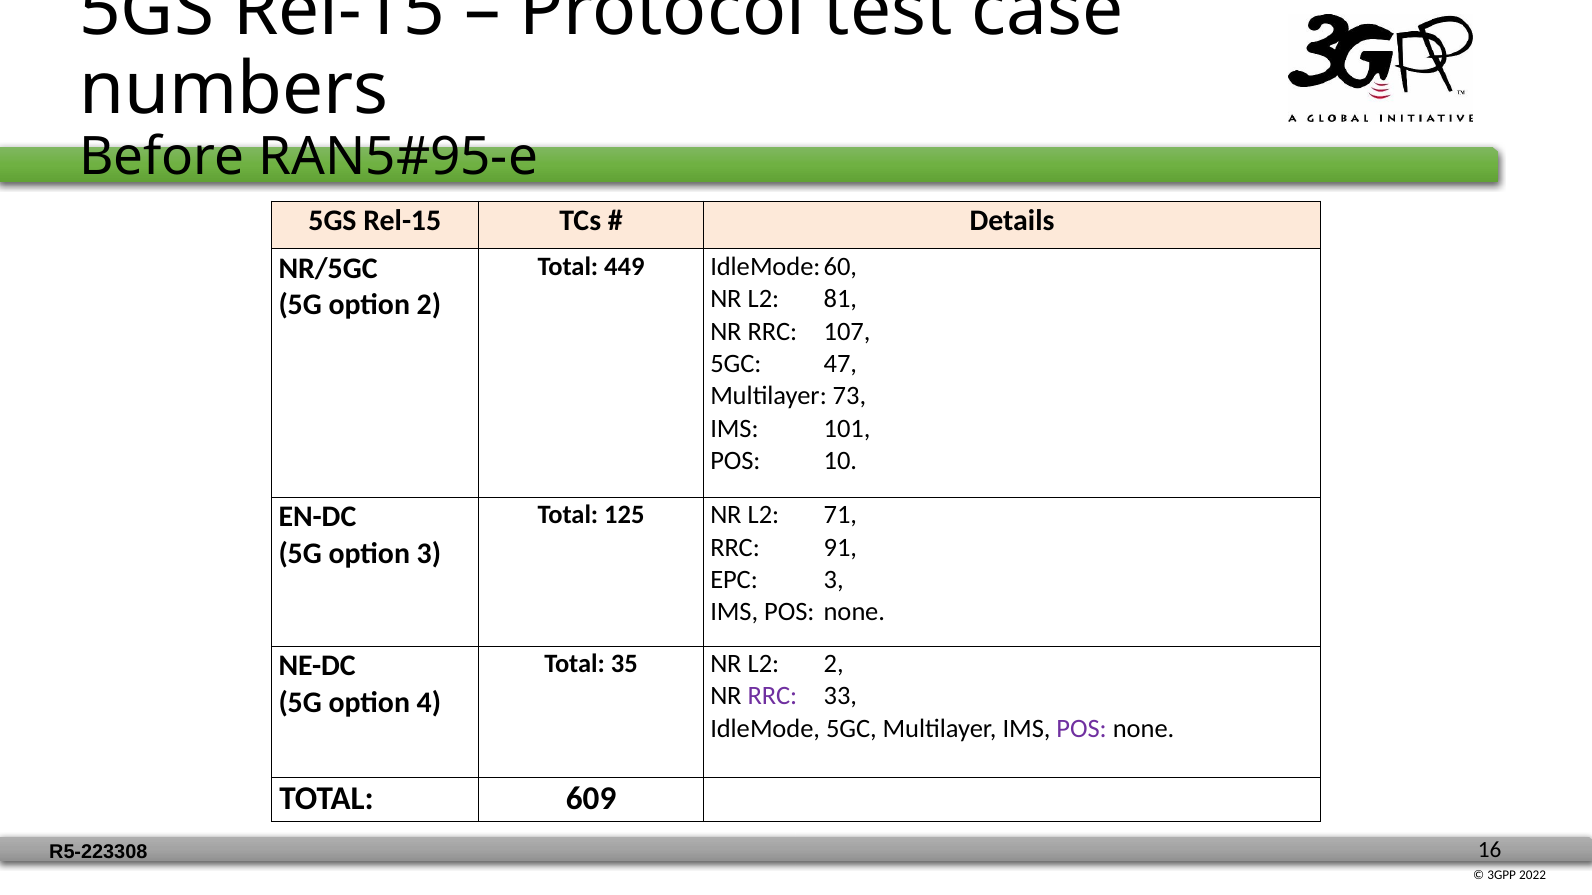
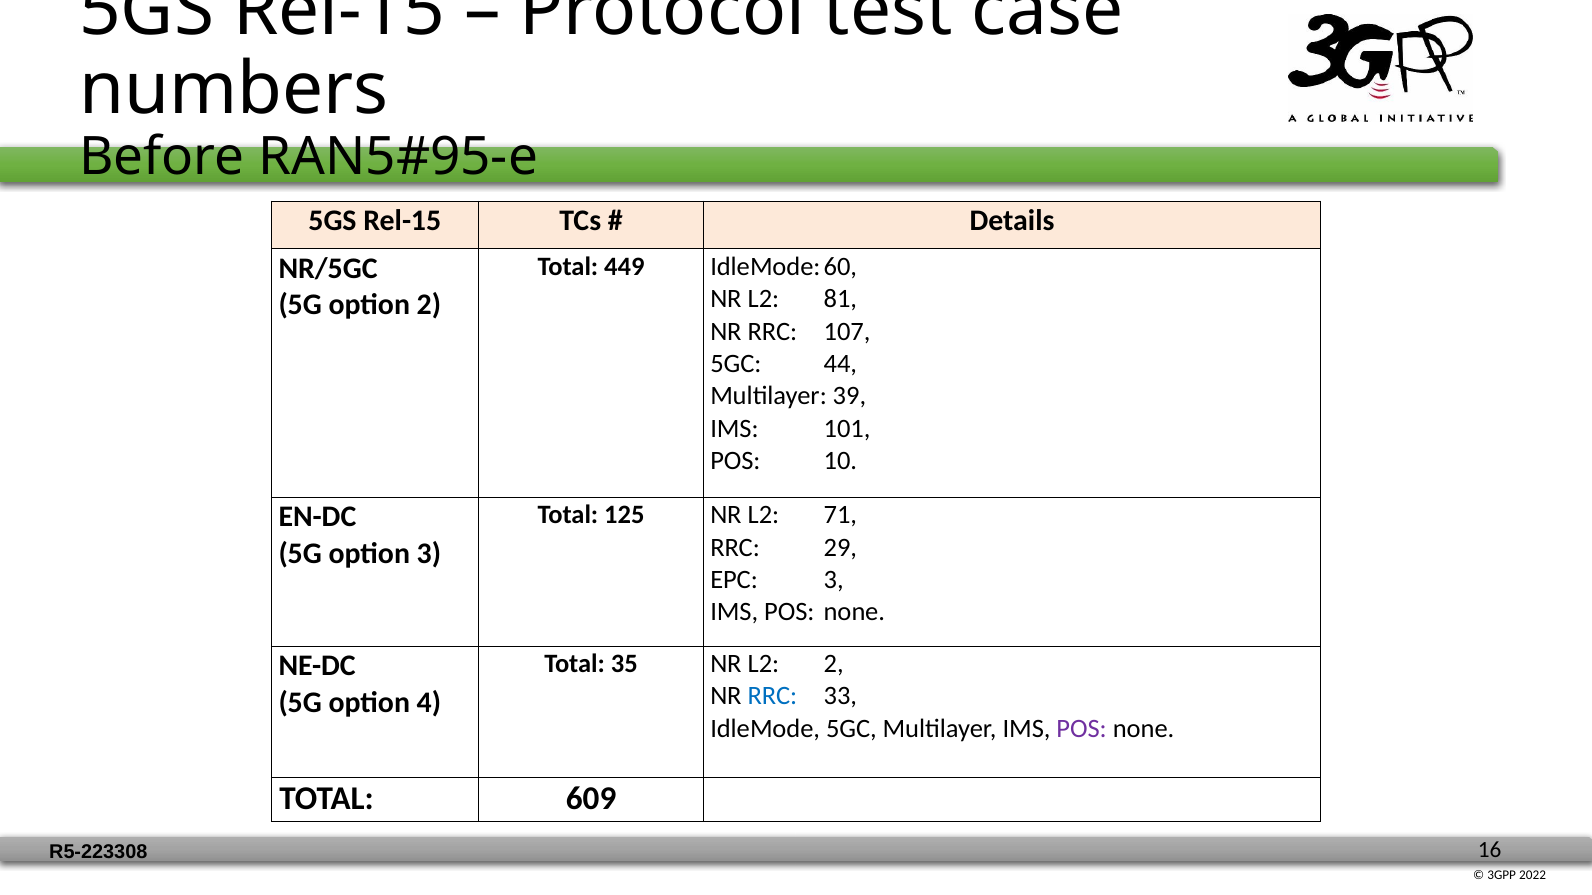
47: 47 -> 44 (840, 364)
73: 73 -> 39 (849, 396)
91: 91 -> 29 (840, 548)
RRC colour: purple -> blue (772, 697)
